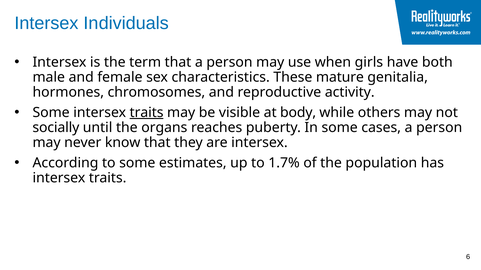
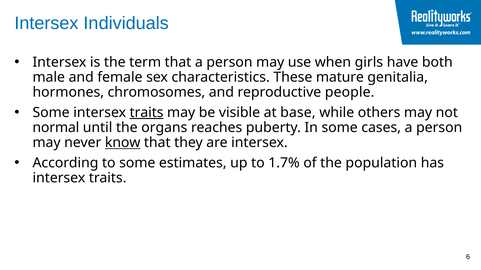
activity: activity -> people (350, 92)
body: body -> base (298, 113)
socially: socially -> normal (56, 128)
know underline: none -> present (123, 143)
